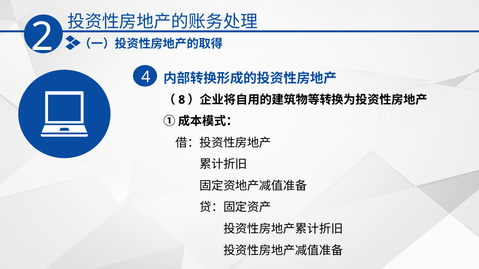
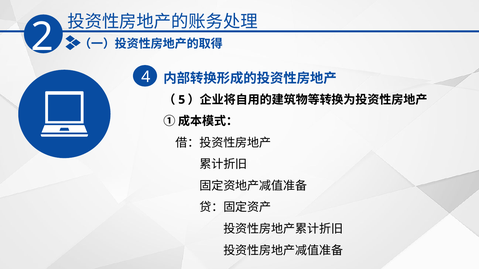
8: 8 -> 5 (182, 100)
